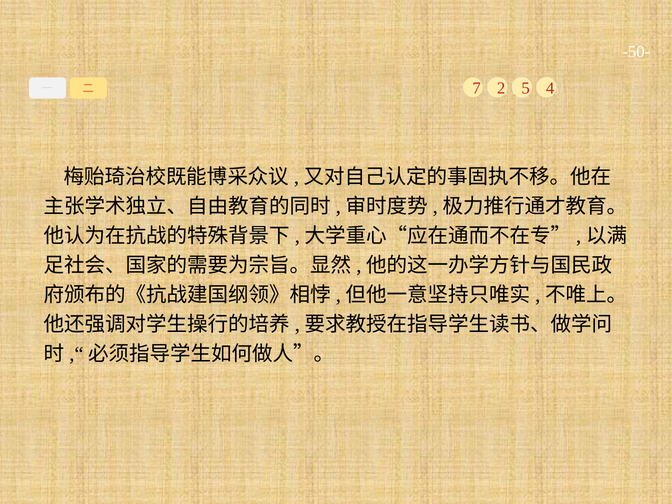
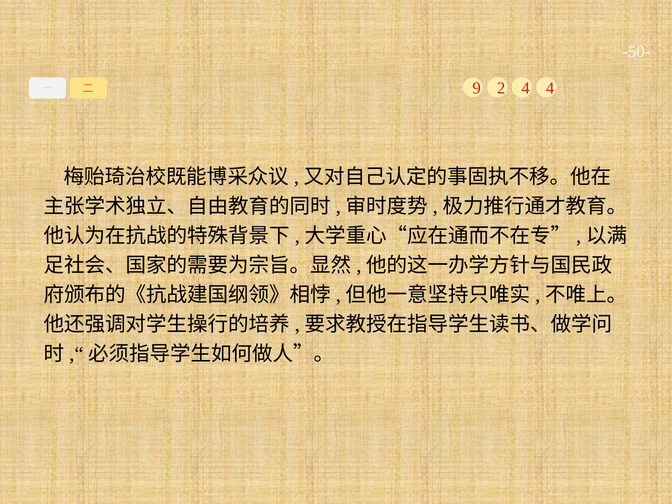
7: 7 -> 9 (477, 88)
2 5: 5 -> 4 (526, 88)
